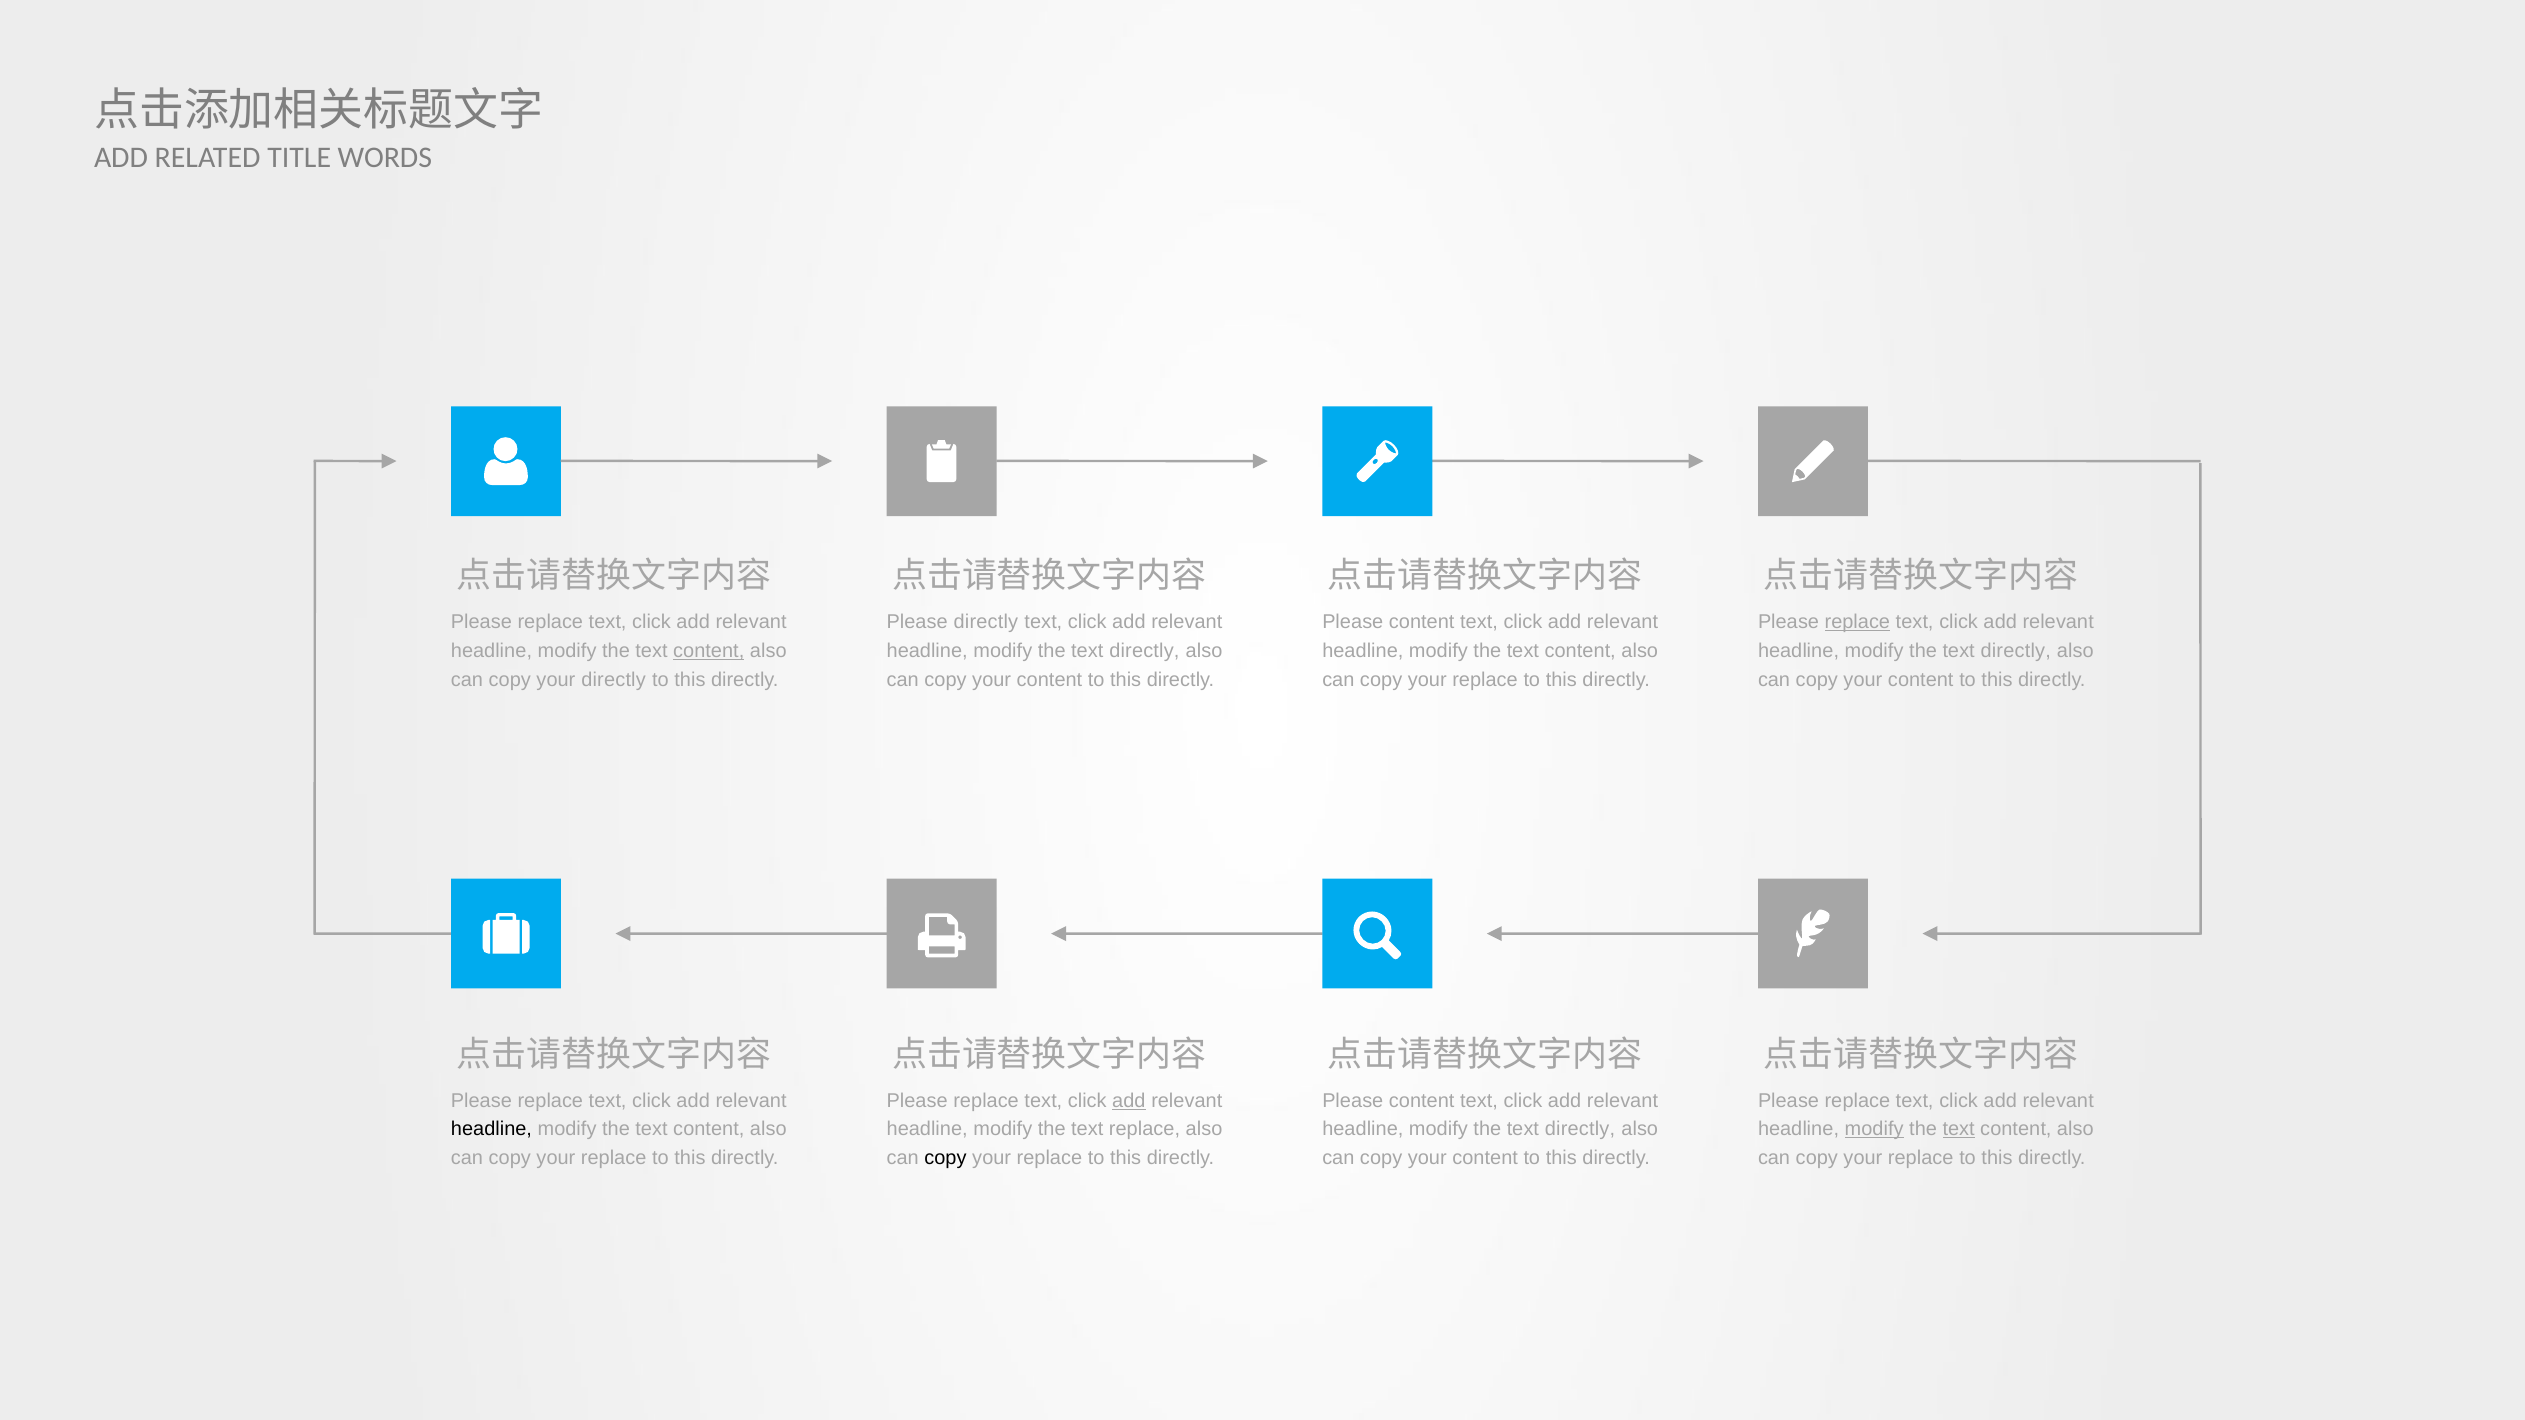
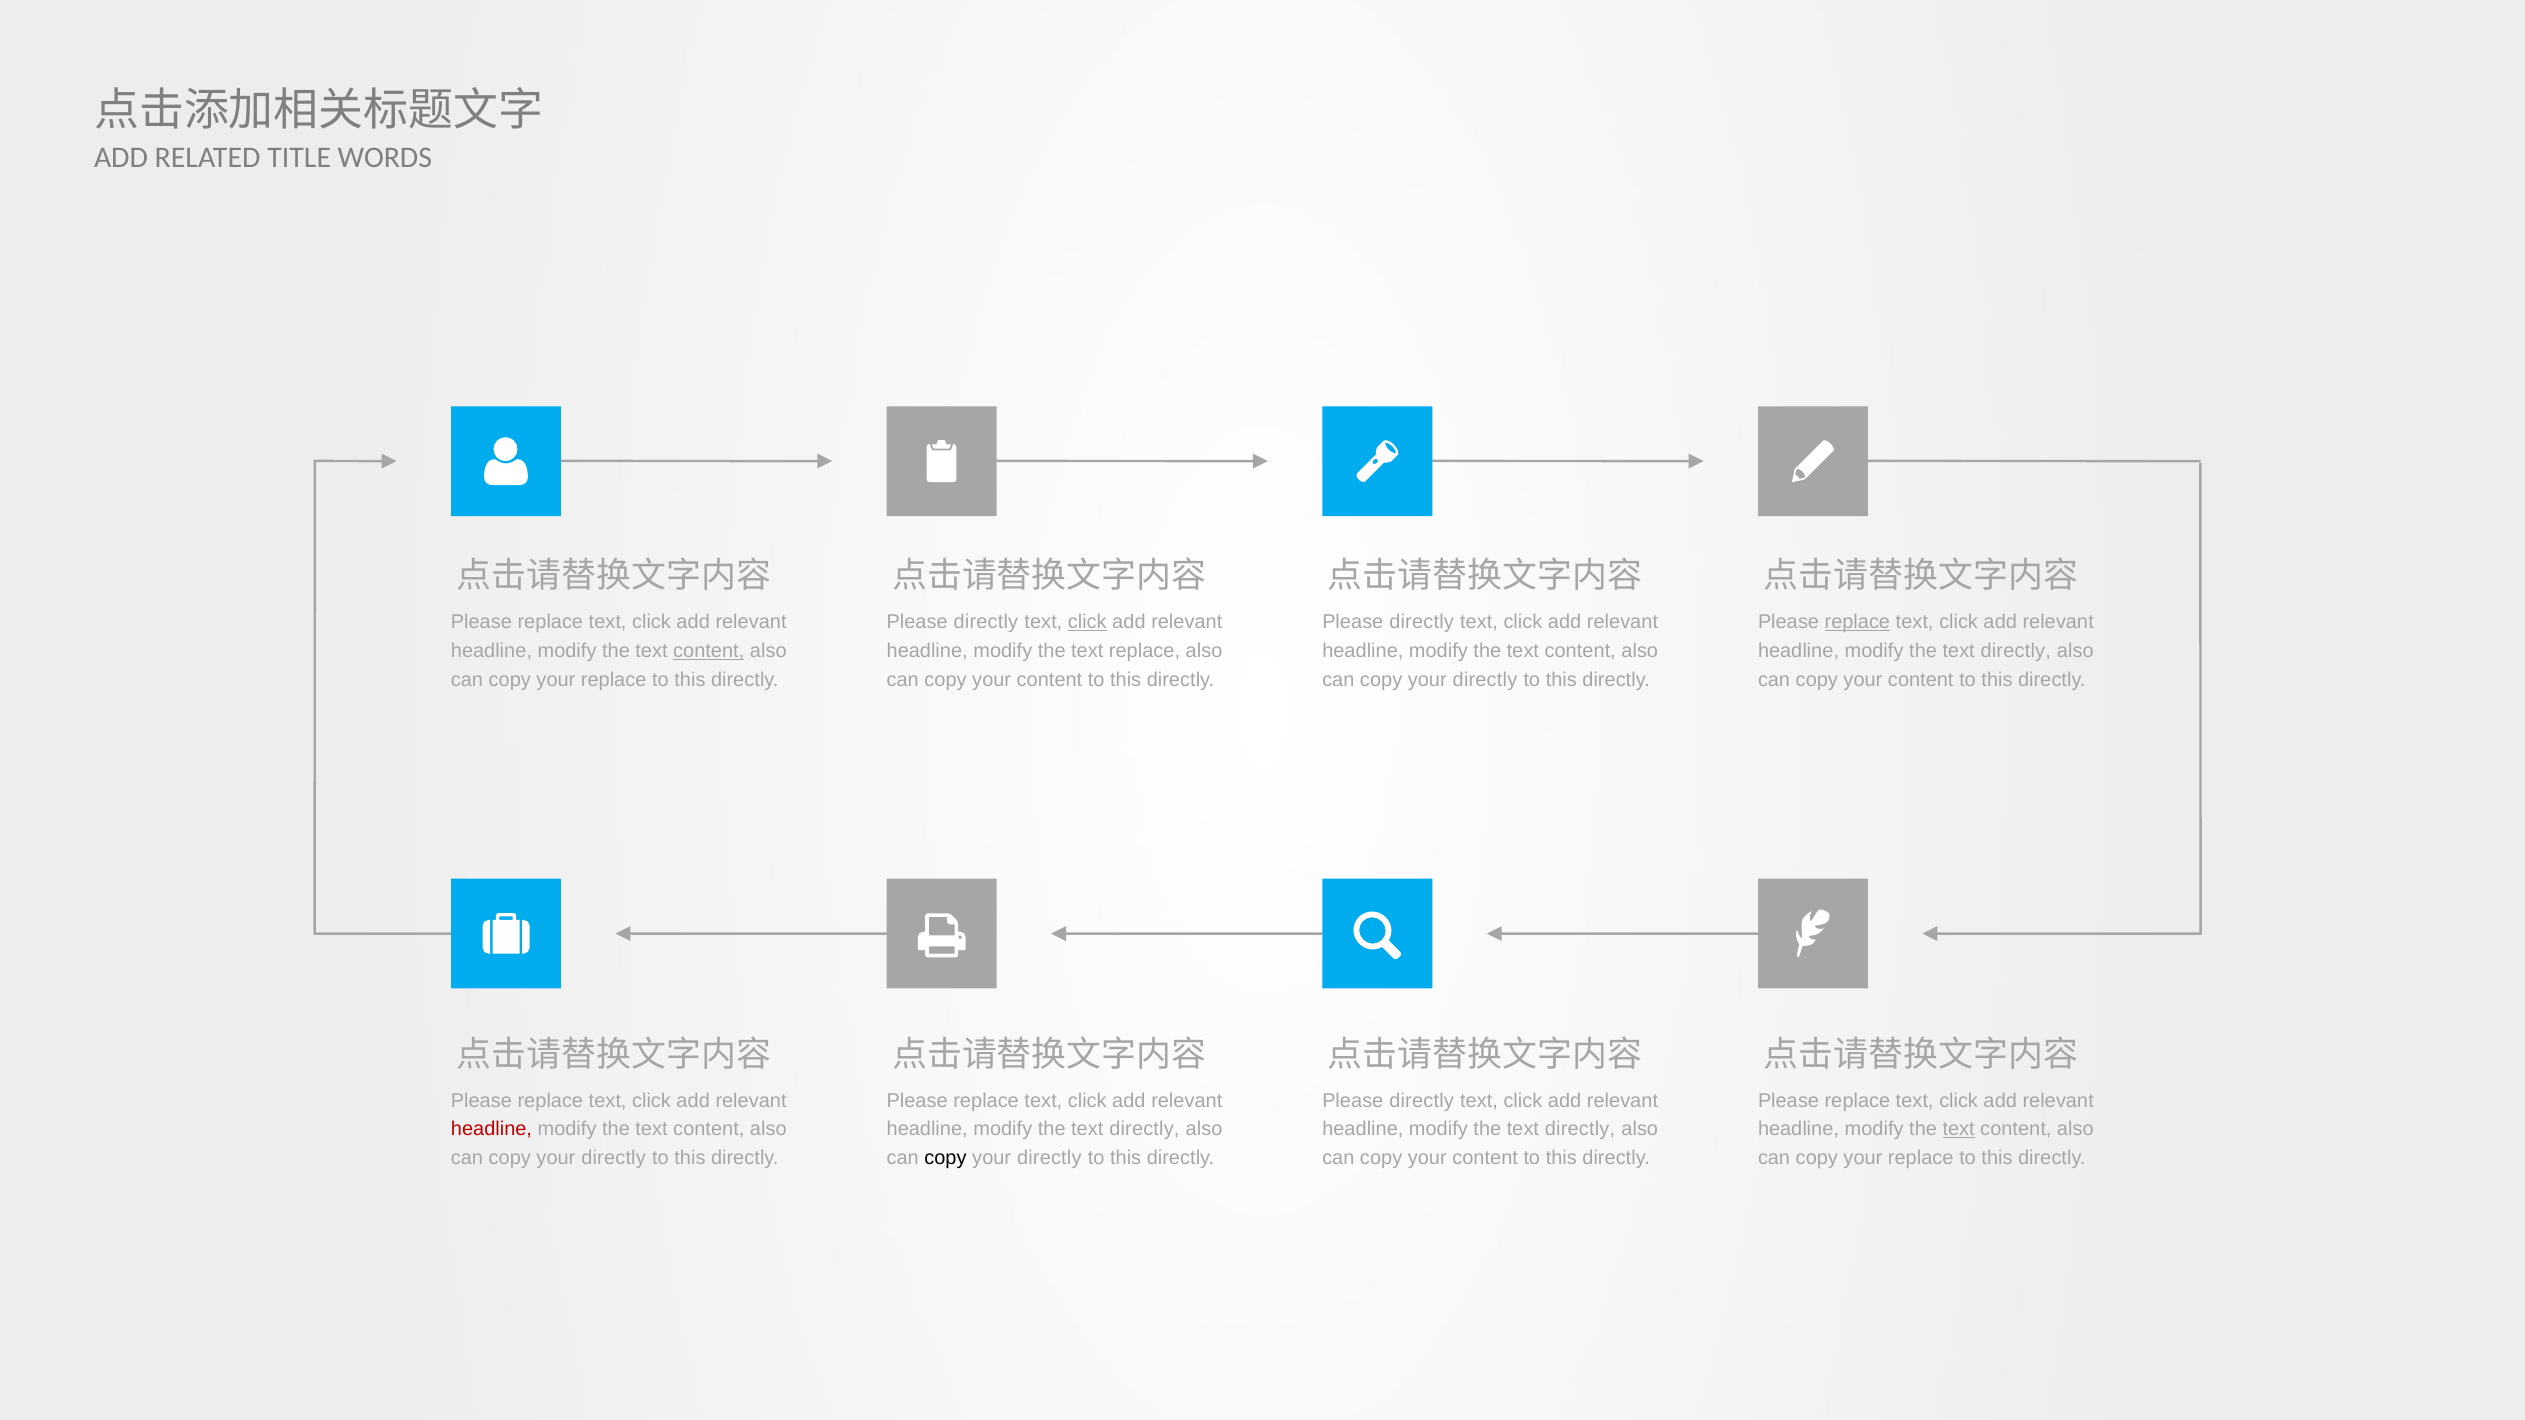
click underline: none -> present (1087, 622)
content: content -> directly (1422, 622)
directly: directly -> replace (1144, 651)
directly: directly -> replace (614, 680)
replace: replace -> directly (1485, 680)
add underline: present -> none (1129, 1101)
content: content -> directly (1422, 1101)
headline colour: black -> red (491, 1129)
replace: replace -> directly (1144, 1129)
modify underline: present -> none (1874, 1129)
replace: replace -> directly (614, 1158)
replace: replace -> directly (1049, 1158)
